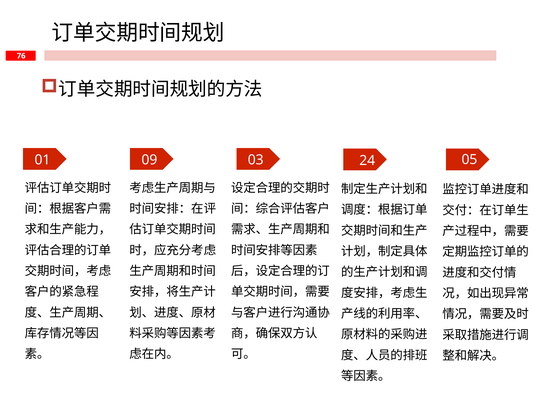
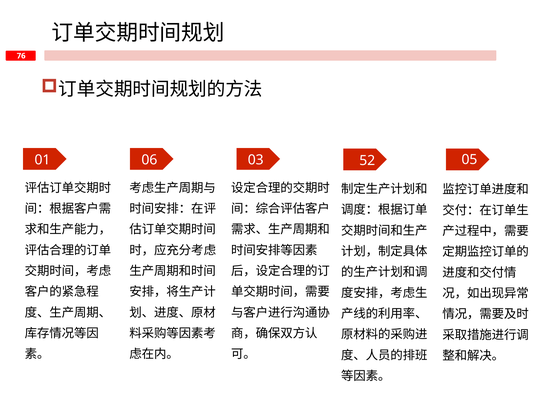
09: 09 -> 06 (149, 160)
24: 24 -> 52 (367, 161)
